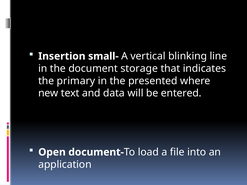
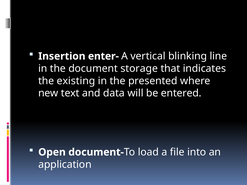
small-: small- -> enter- (103, 56)
primary: primary -> existing (76, 81)
